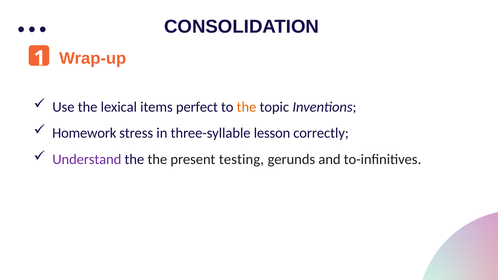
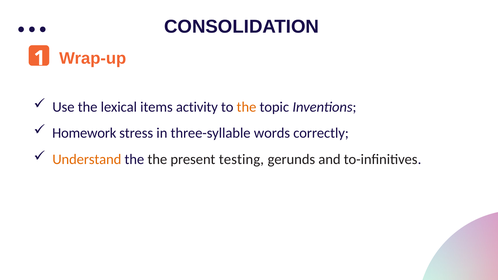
perfect: perfect -> activity (197, 107)
lesson: lesson -> words (272, 133)
Understand colour: purple -> orange (87, 159)
